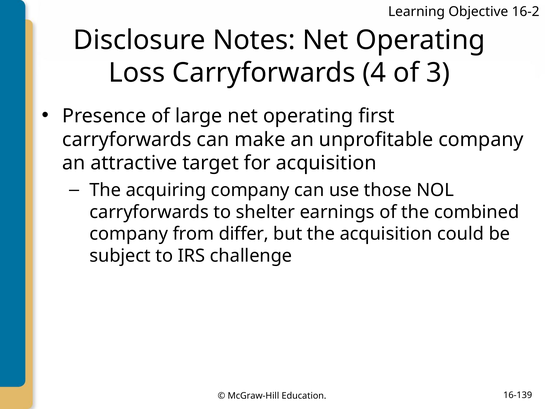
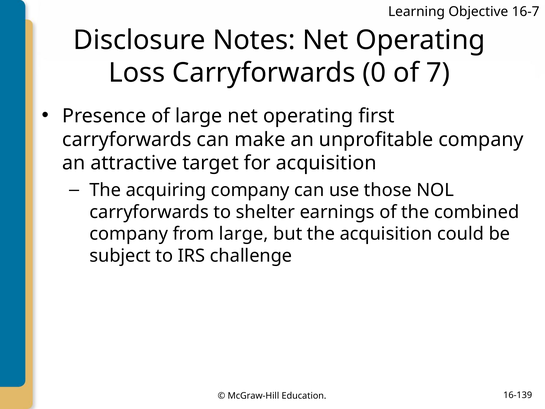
16-2: 16-2 -> 16-7 (526, 12)
4: 4 -> 0 (374, 73)
3: 3 -> 7 (438, 73)
from differ: differ -> large (244, 234)
